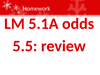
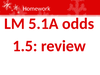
5.5: 5.5 -> 1.5 (25, 46)
